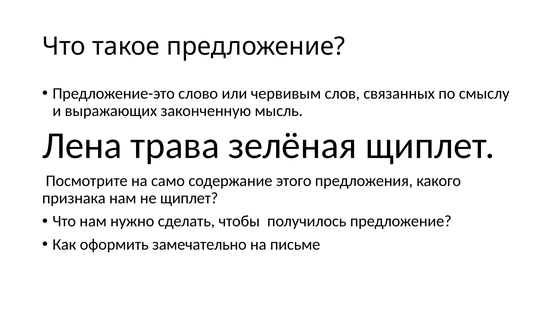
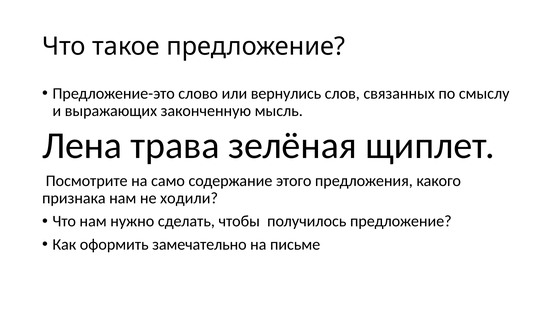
червивым: червивым -> вернулись (286, 93)
не щиплет: щиплет -> ходили (189, 198)
